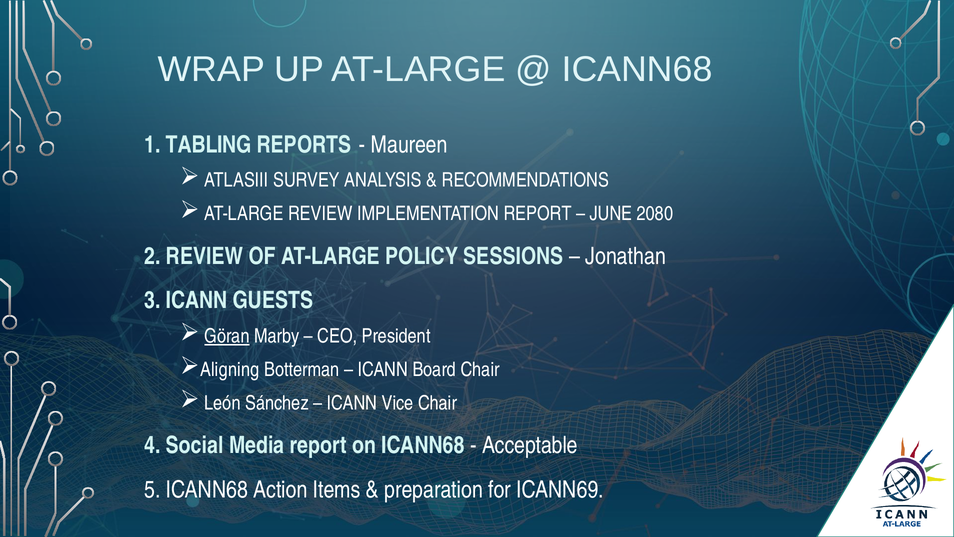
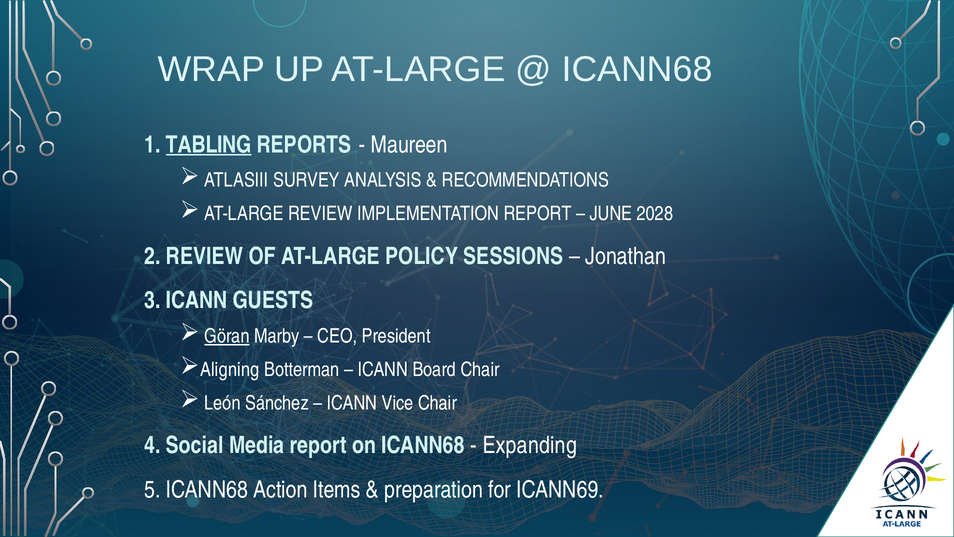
TABLING underline: none -> present (209, 145)
2080: 2080 -> 2028 (655, 214)
Acceptable: Acceptable -> Expanding (530, 445)
